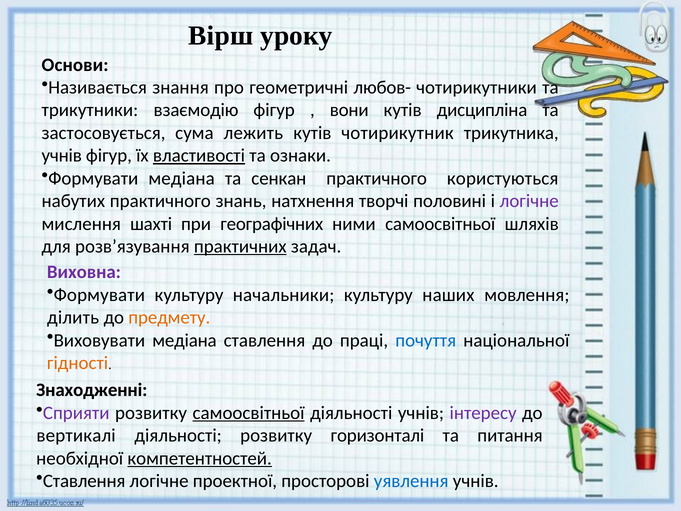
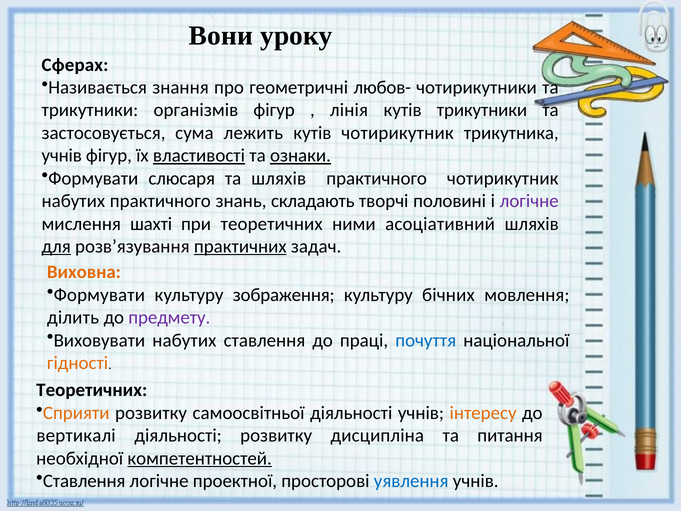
Вірш: Вірш -> Вони (221, 36)
Основи: Основи -> Сферах (75, 65)
взаємодію: взаємодію -> організмів (196, 110)
вони: вони -> лінія (349, 110)
кутів дисципліна: дисципліна -> трикутники (482, 110)
ознаки underline: none -> present (300, 156)
Формувати медіана: медіана -> слюсаря (182, 178)
та сенкан: сенкан -> шляхів (279, 178)
практичного користуються: користуються -> чотирикутник (503, 178)
натхнення: натхнення -> складають (313, 201)
при географічних: географічних -> теоретичних (272, 224)
ними самоосвітньої: самоосвітньої -> асоціативний (440, 224)
для underline: none -> present (56, 246)
Виховна colour: purple -> orange (84, 272)
начальники: начальники -> зображення (284, 295)
наших: наших -> бічних (448, 295)
предмету colour: orange -> purple (169, 317)
Виховувати медіана: медіана -> набутих (184, 340)
Знаходженні: Знаходженні -> Теоретичних (92, 390)
Сприяти colour: purple -> orange (76, 413)
самоосвітньої underline: present -> none (249, 413)
інтересу colour: purple -> orange (483, 413)
горизонталі: горизонталі -> дисципліна (377, 435)
